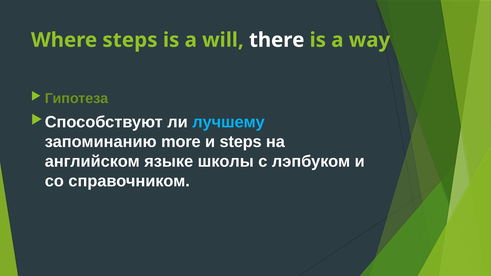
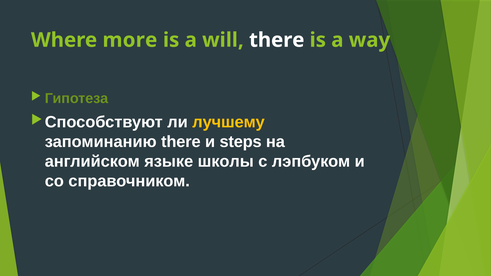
Where steps: steps -> more (130, 40)
лучшему colour: light blue -> yellow (229, 122)
запоминанию more: more -> there (181, 142)
